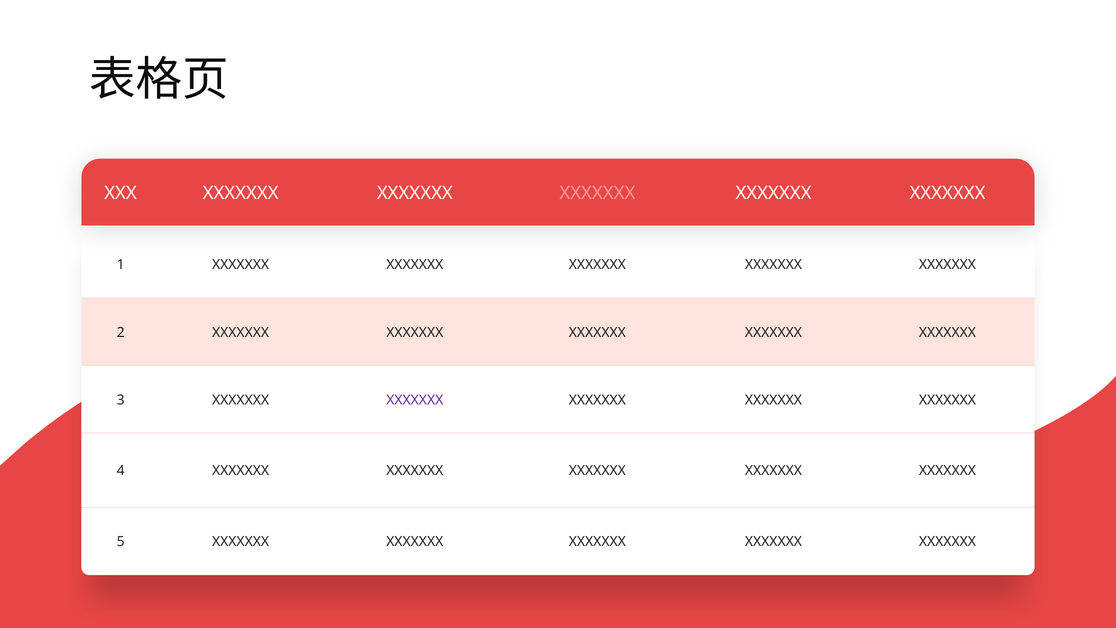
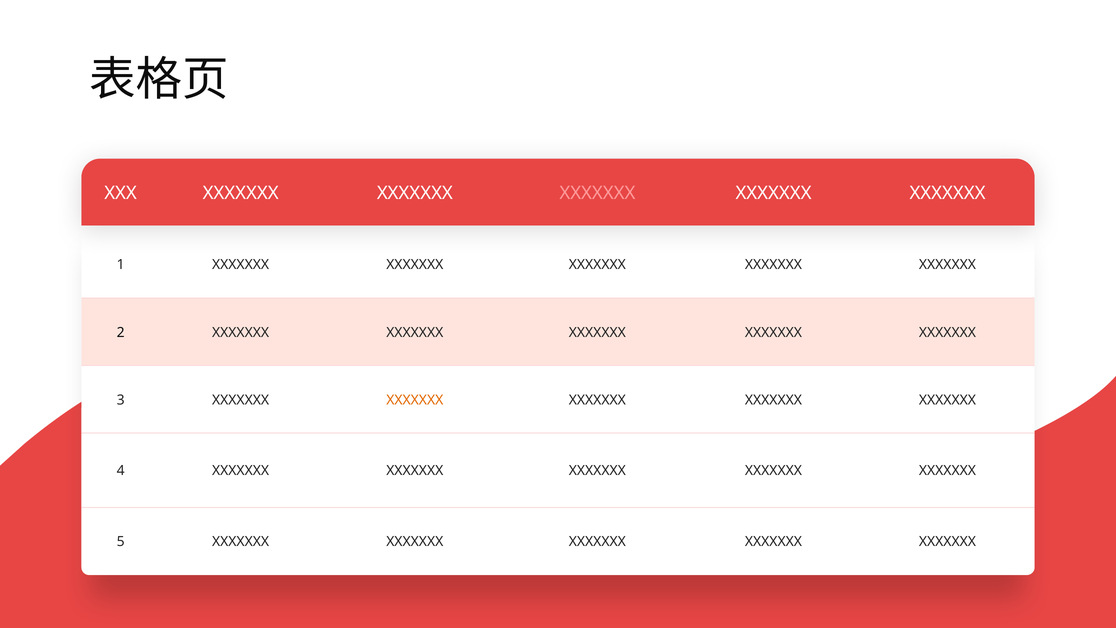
XXXXXXX colour: purple -> orange (415, 400)
